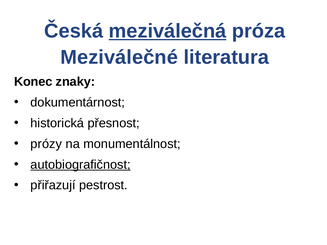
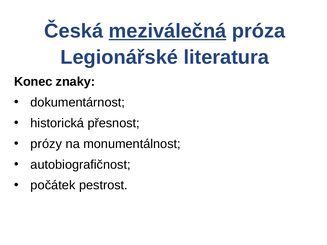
Meziválečné: Meziválečné -> Legionářské (119, 57)
autobiografičnost underline: present -> none (81, 165)
přiřazují: přiřazují -> počátek (53, 185)
